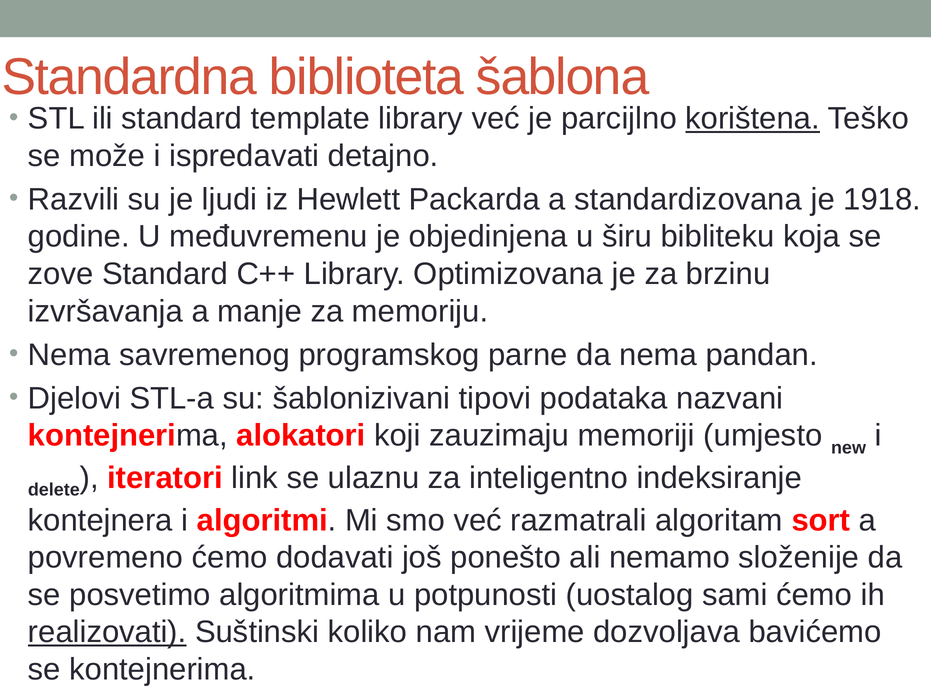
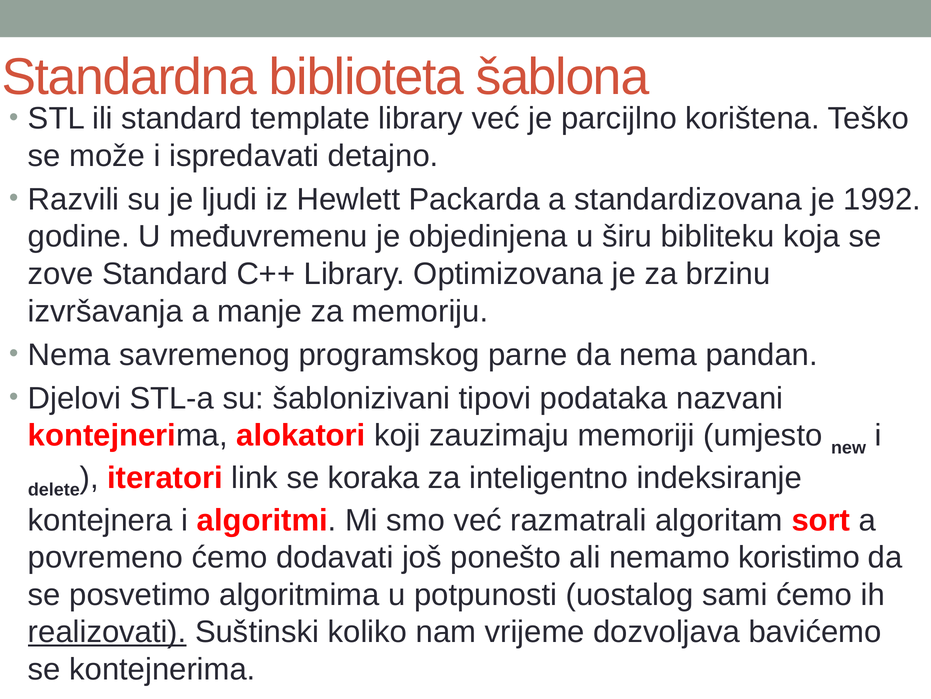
korištena underline: present -> none (753, 119)
1918: 1918 -> 1992 (882, 199)
ulaznu: ulaznu -> koraka (374, 477)
složenije: složenije -> koristimo (799, 557)
